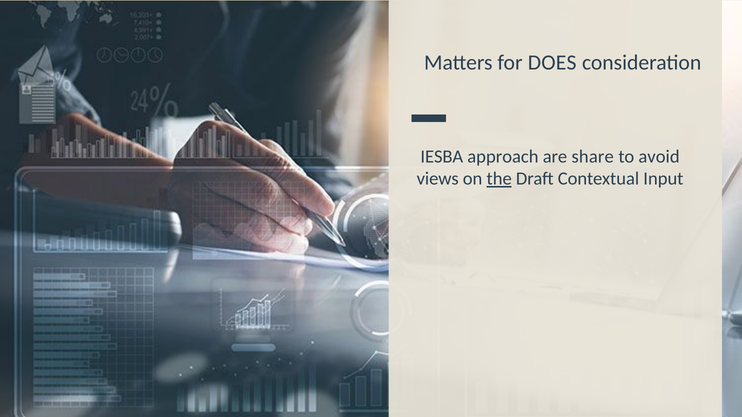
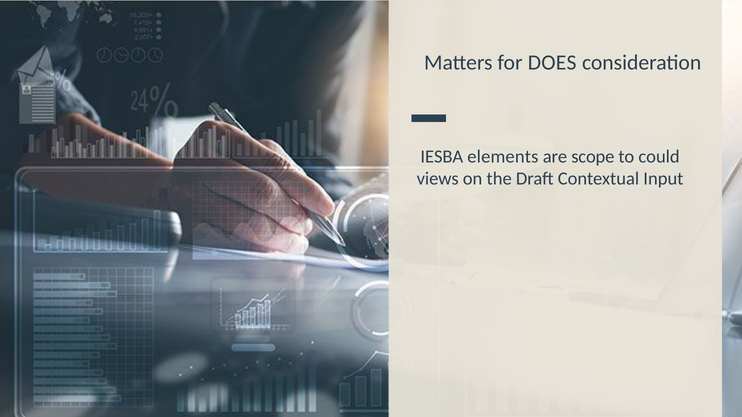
approach: approach -> elements (503, 157)
share: share -> scope (593, 157)
avoid: avoid -> could (659, 157)
the underline: present -> none (499, 179)
